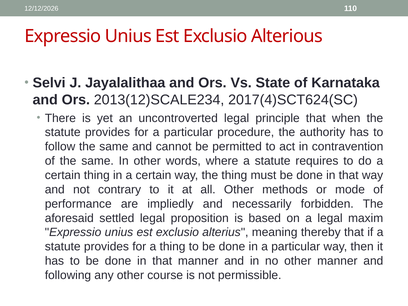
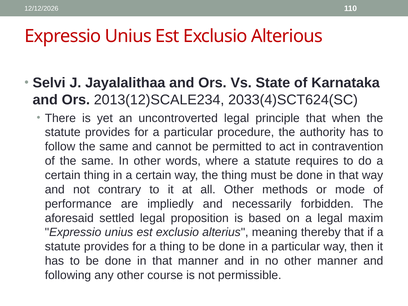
2017(4)SCT624(SC: 2017(4)SCT624(SC -> 2033(4)SCT624(SC (293, 100)
